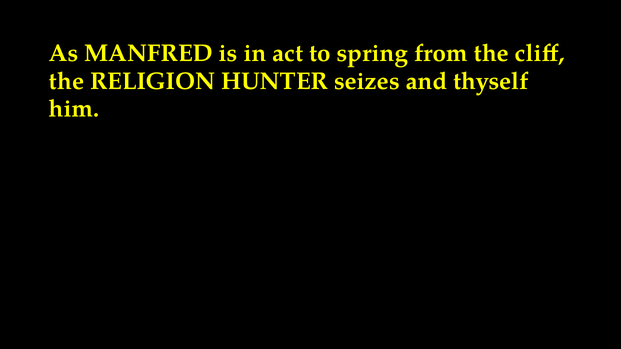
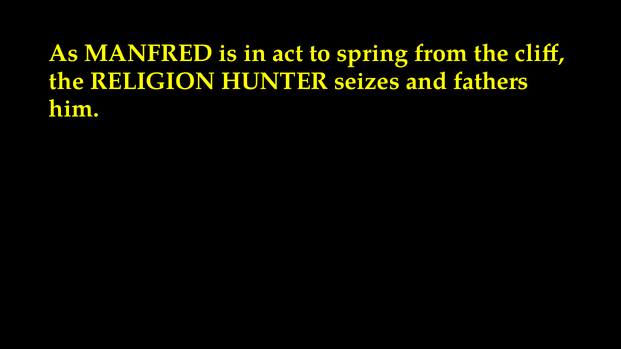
thyself: thyself -> fathers (491, 81)
